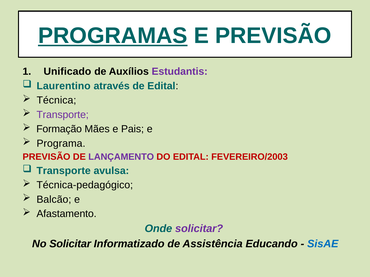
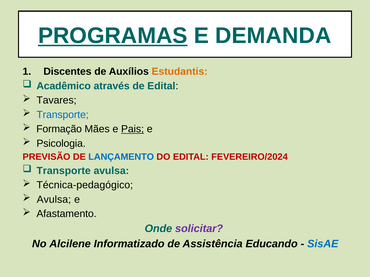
E PREVISÃO: PREVISÃO -> DEMANDA (273, 36)
Unificado: Unificado -> Discentes (67, 72)
Estudantis colour: purple -> orange (180, 72)
Laurentino: Laurentino -> Acadêmico (64, 86)
Técnica: Técnica -> Tavares (57, 101)
Transporte colour: purple -> blue (63, 115)
Pais underline: none -> present (133, 129)
Programa: Programa -> Psicologia (61, 144)
LANÇAMENTO colour: purple -> blue (121, 157)
FEVEREIRO/2003: FEVEREIRO/2003 -> FEVEREIRO/2024 (250, 157)
Balcão: Balcão -> Avulsa (54, 200)
No Solicitar: Solicitar -> Alcilene (70, 244)
